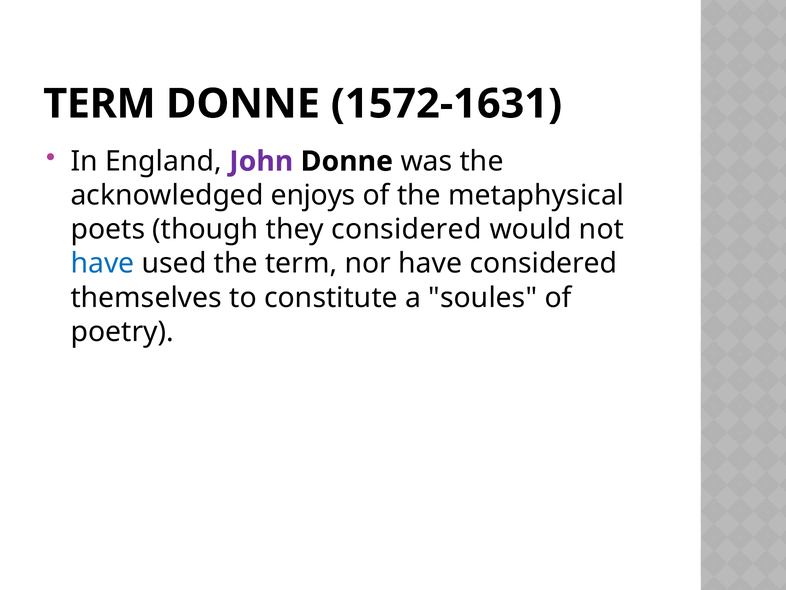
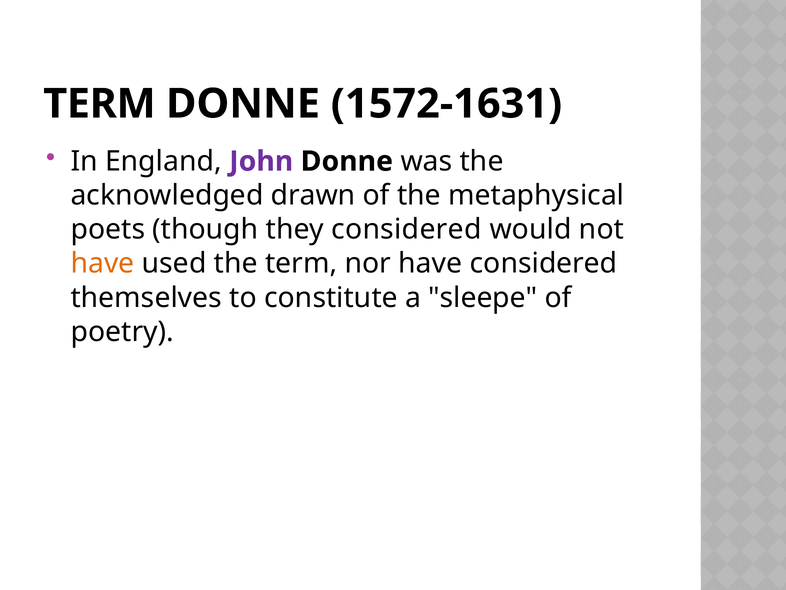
enjoys: enjoys -> drawn (313, 195)
have colour: blue -> orange (103, 263)
soules: soules -> sleepe (483, 297)
